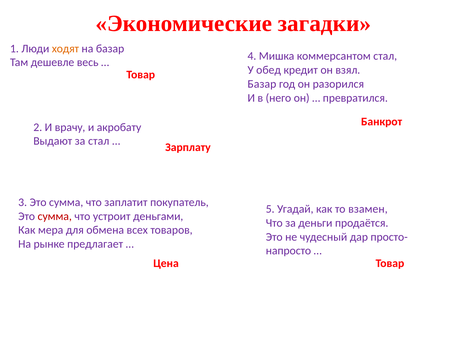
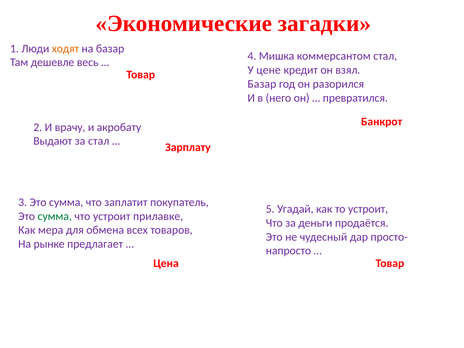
обед: обед -> цене (269, 70)
то взамен: взамен -> устроит (368, 209)
сумма colour: red -> green (55, 216)
деньгами: деньгами -> прилавке (158, 216)
